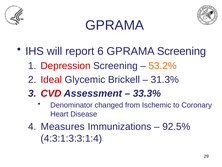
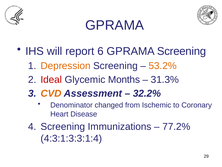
Depression colour: red -> orange (66, 66)
Brickell: Brickell -> Months (124, 79)
CVD colour: red -> orange (51, 93)
33.3%: 33.3% -> 32.2% (147, 93)
Measures: Measures -> Screening (63, 126)
92.5%: 92.5% -> 77.2% (176, 126)
